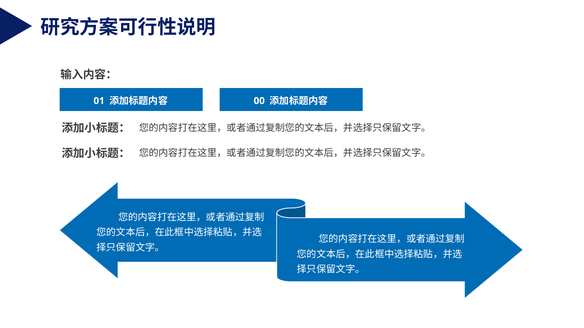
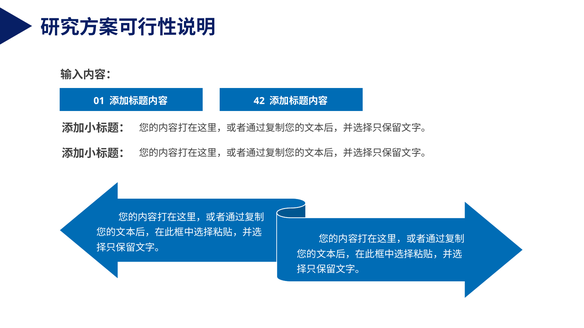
00: 00 -> 42 (259, 101)
